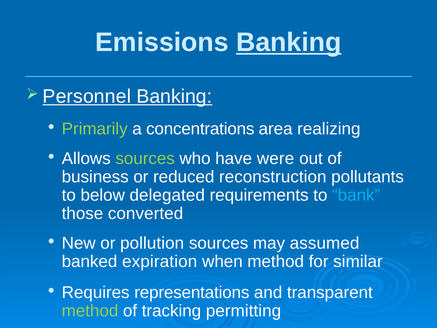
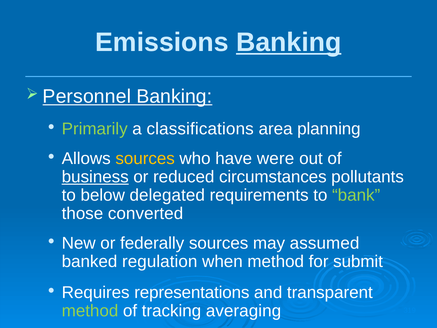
concentrations: concentrations -> classifications (200, 129)
realizing: realizing -> planning (329, 129)
sources colour: light green -> yellow (145, 158)
business underline: none -> present (95, 177)
reconstruction: reconstruction -> circumstances (273, 177)
bank colour: light blue -> light green (356, 195)
pollution: pollution -> federally (152, 243)
expiration: expiration -> regulation (160, 261)
similar: similar -> submit (358, 261)
permitting: permitting -> averaging (243, 311)
